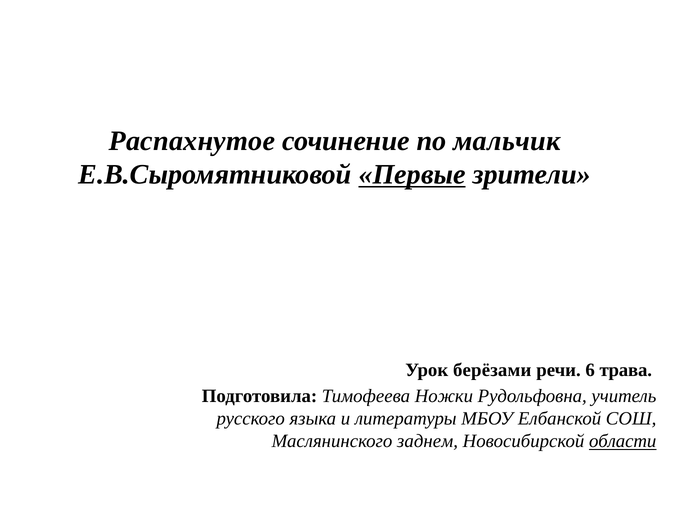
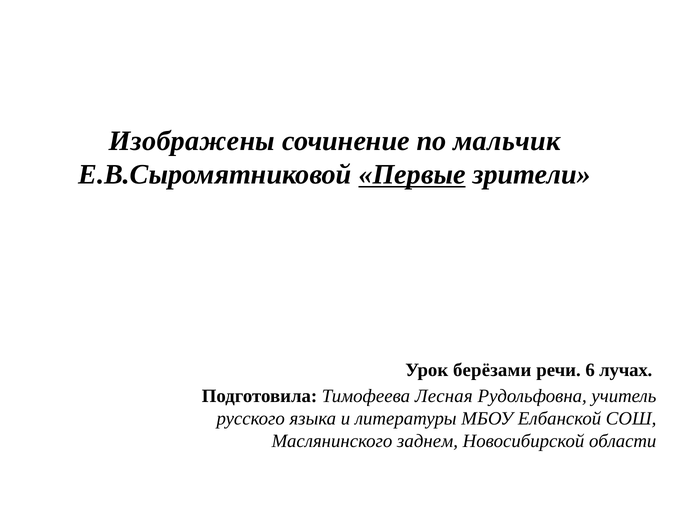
Распахнутое: Распахнутое -> Изображены (192, 141)
трава: трава -> лучах (626, 370)
Ножки: Ножки -> Лесная (444, 396)
области underline: present -> none (623, 441)
